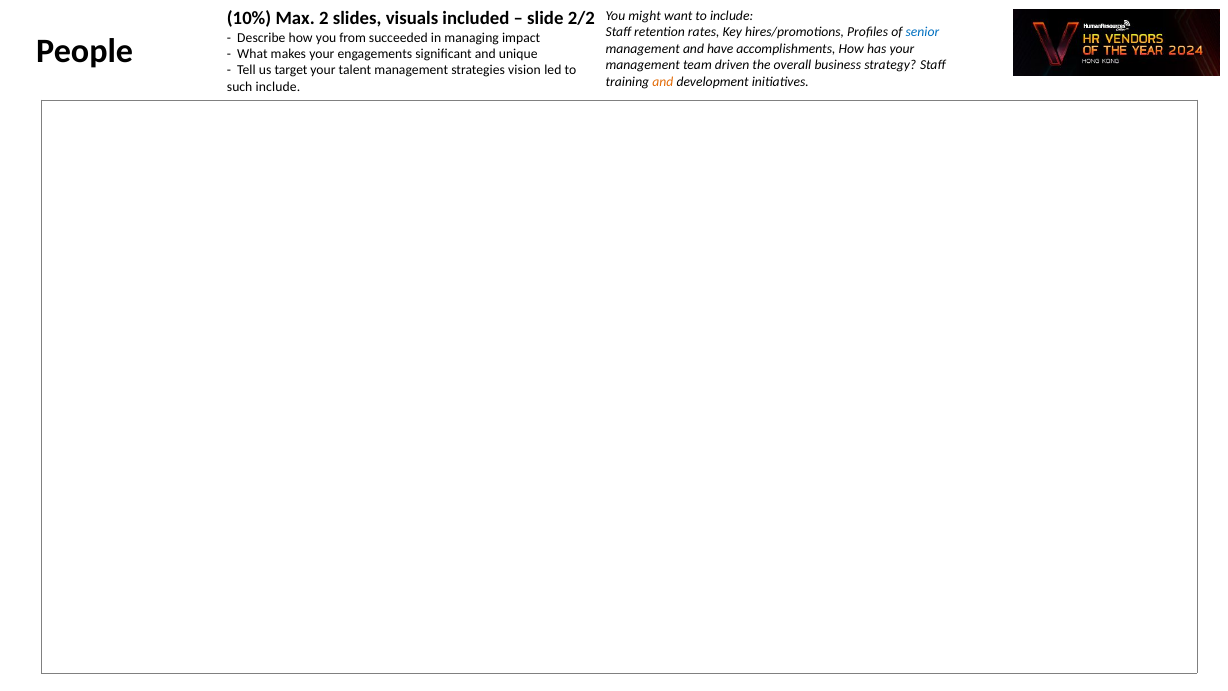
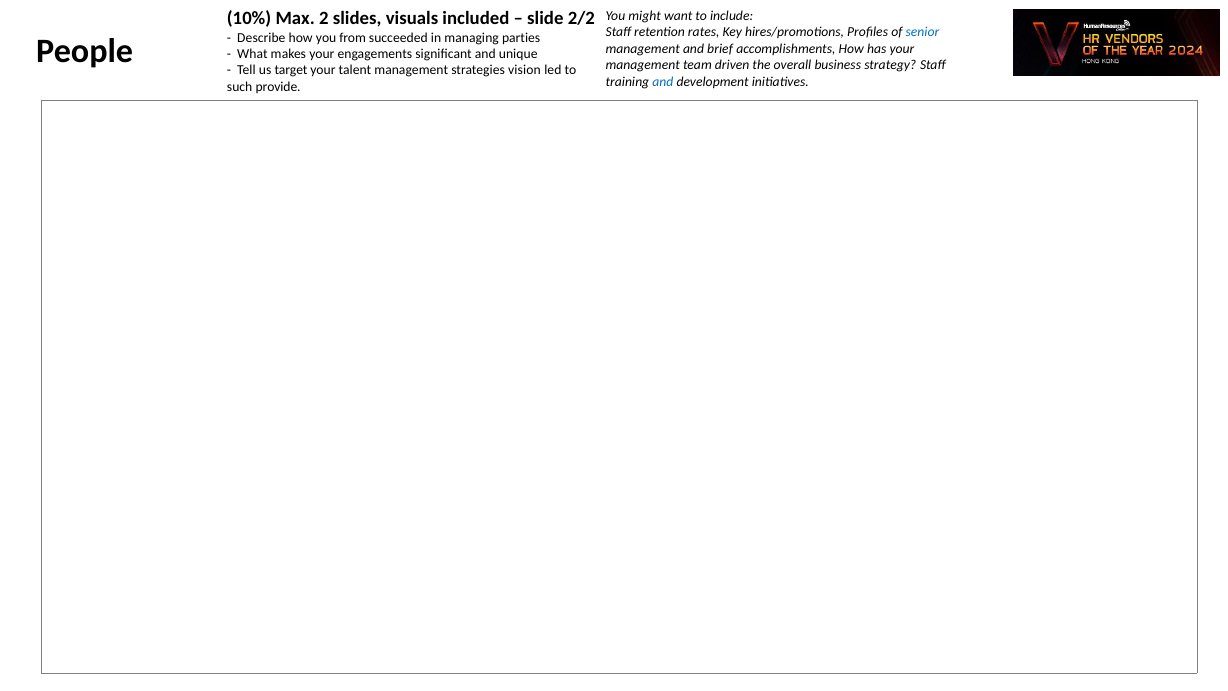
impact: impact -> parties (521, 38)
have: have -> brief (720, 49)
and colour: orange -> blue (663, 82)
such include: include -> provide (278, 87)
